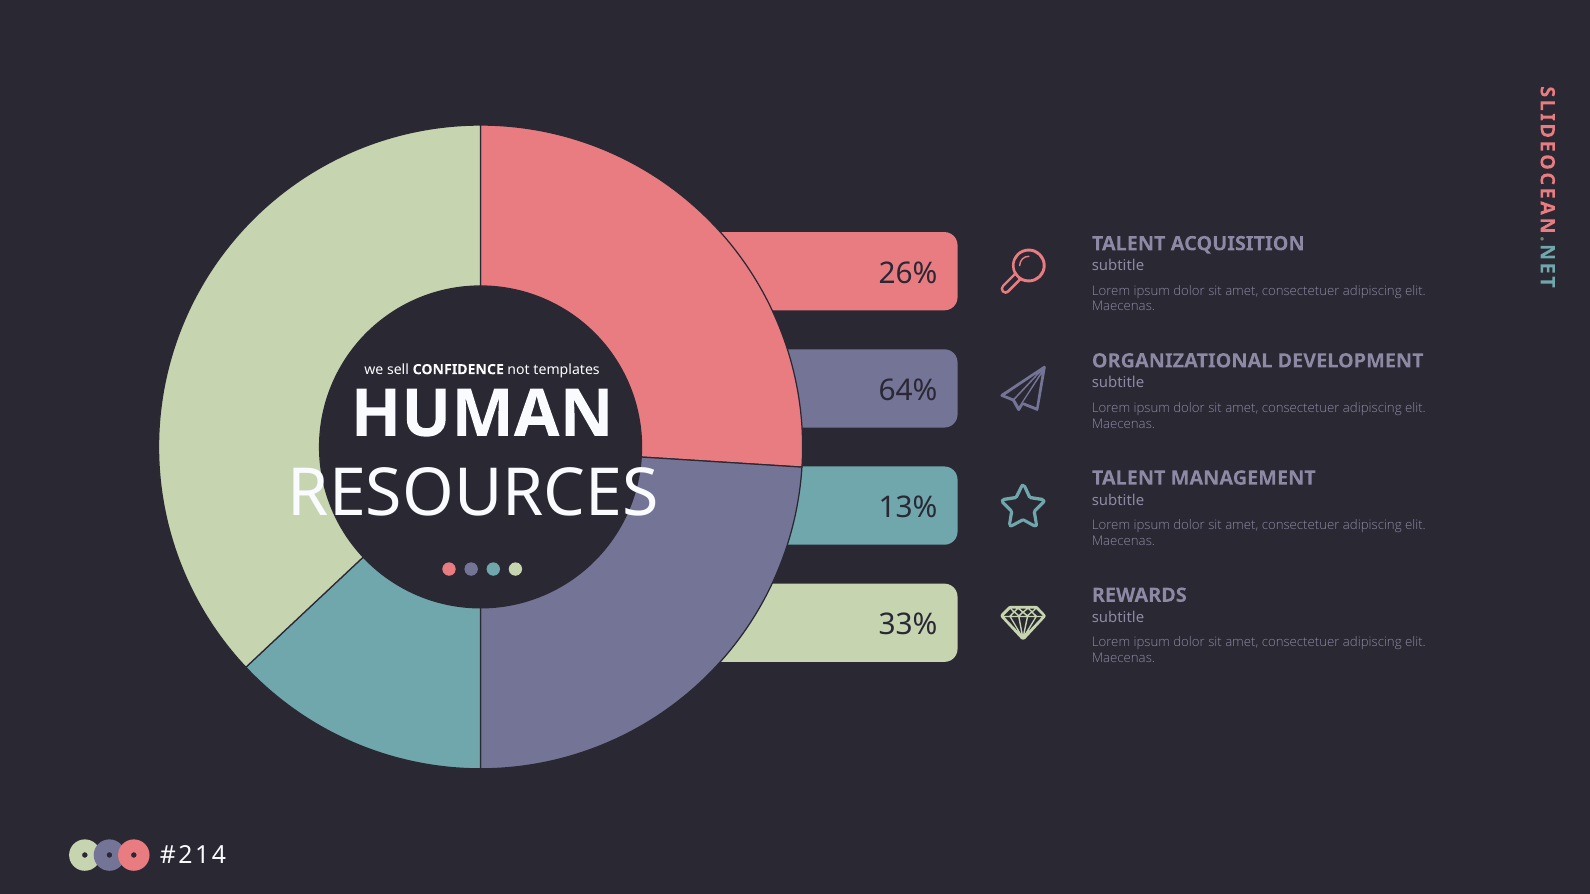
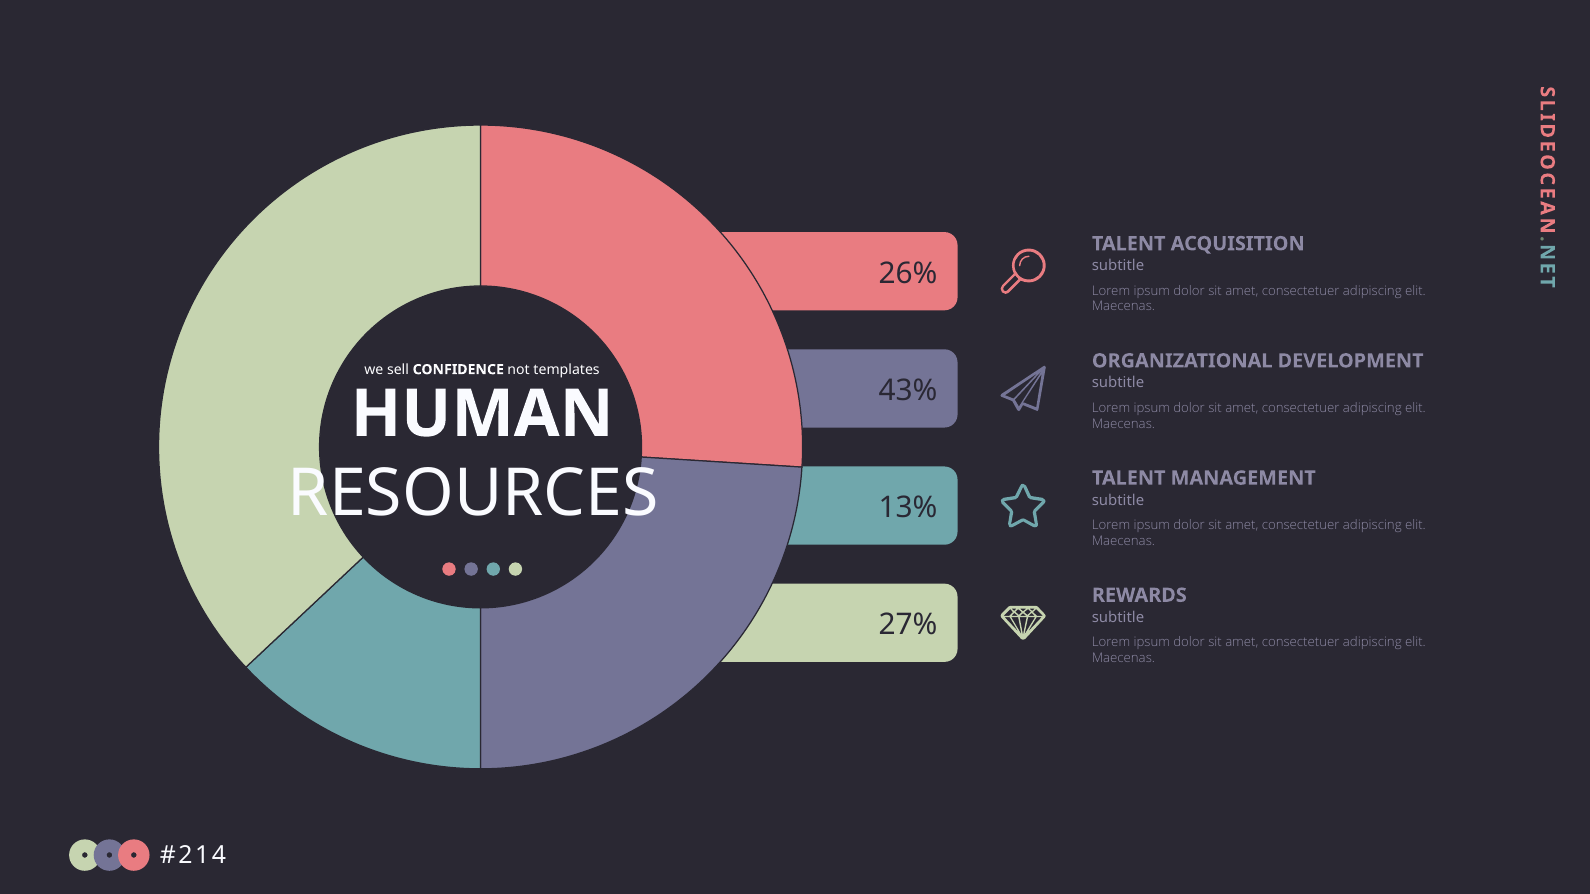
64%: 64% -> 43% (908, 391)
33%: 33% -> 27% (908, 625)
